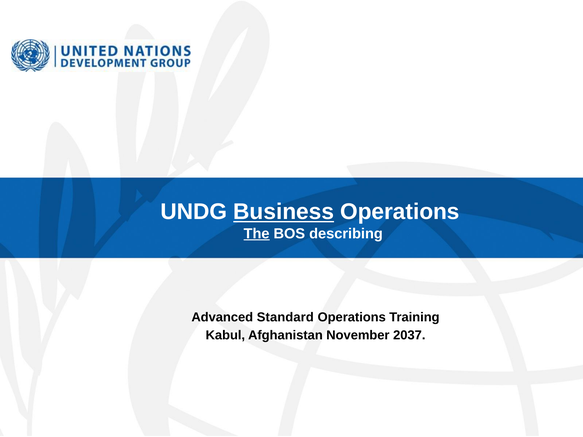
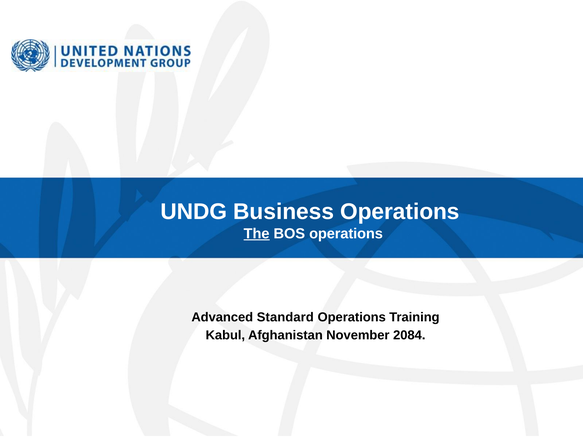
Business underline: present -> none (284, 212)
BOS describing: describing -> operations (346, 234)
2037: 2037 -> 2084 (409, 336)
